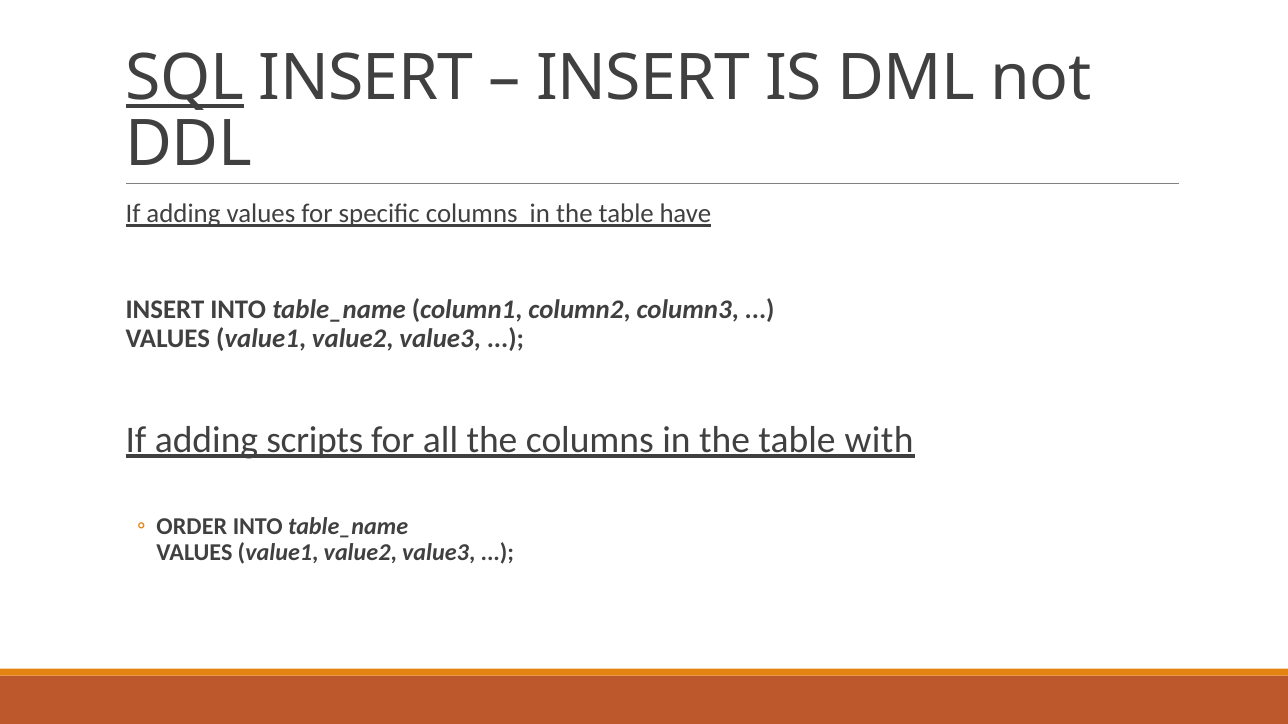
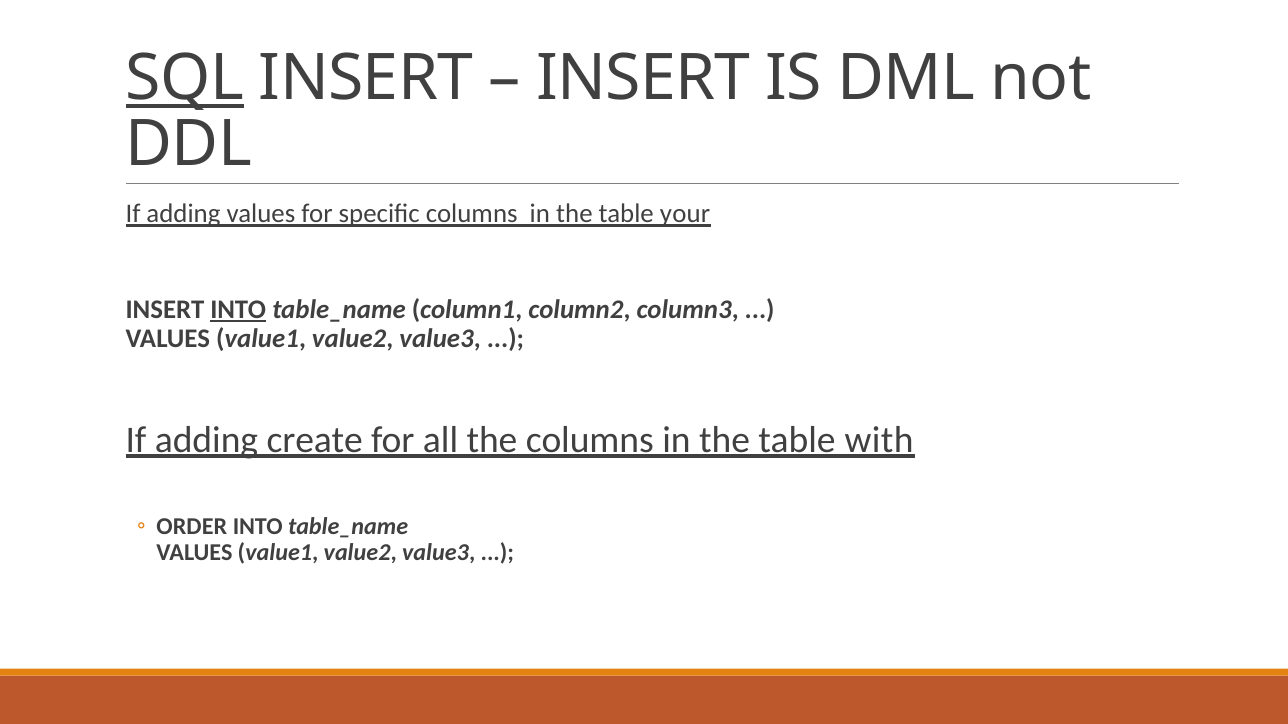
have: have -> your (685, 214)
INTO underline: none -> present (238, 310)
scripts: scripts -> create (315, 440)
